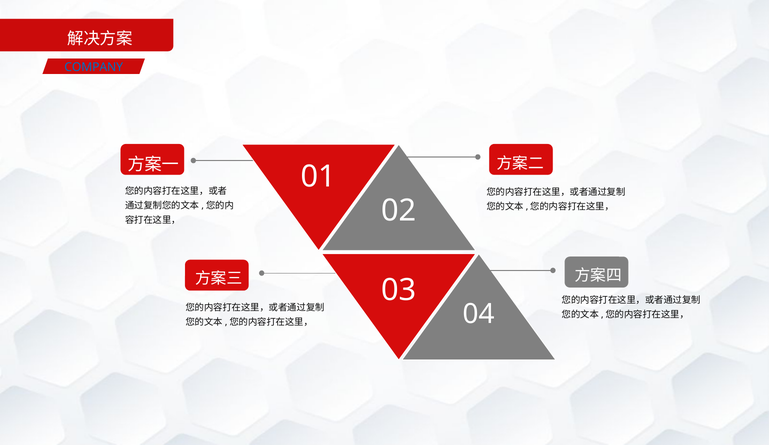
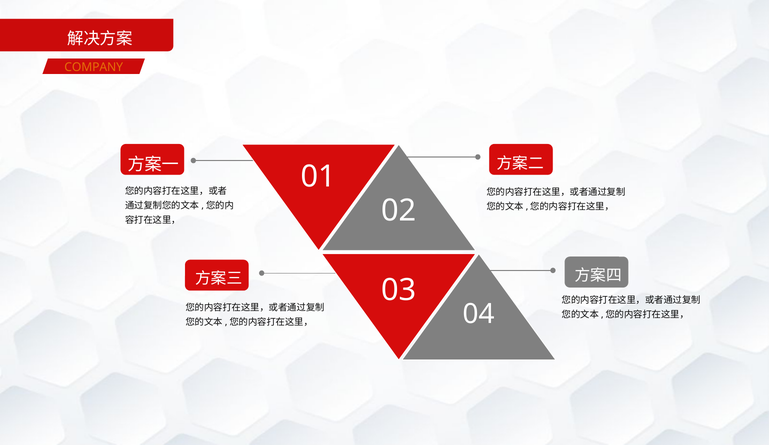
COMPANY colour: blue -> orange (94, 67)
